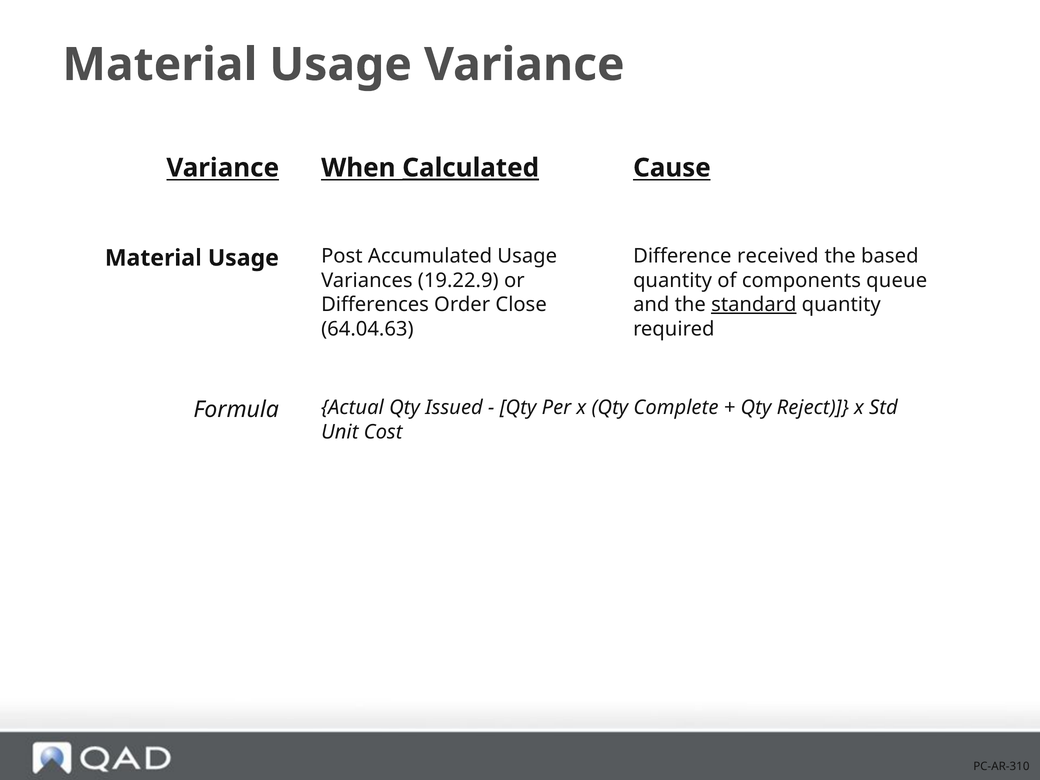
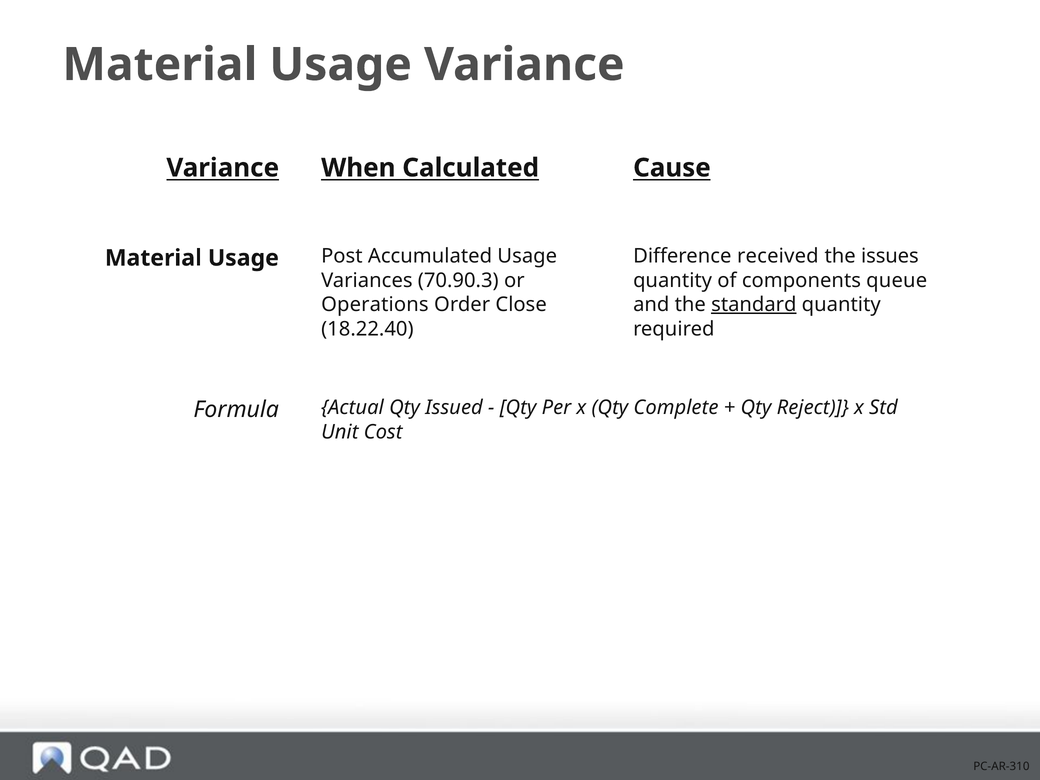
Calculated underline: present -> none (471, 168)
based: based -> issues (890, 256)
19.22.9: 19.22.9 -> 70.90.3 (458, 280)
Differences: Differences -> Operations (375, 305)
64.04.63: 64.04.63 -> 18.22.40 (367, 329)
